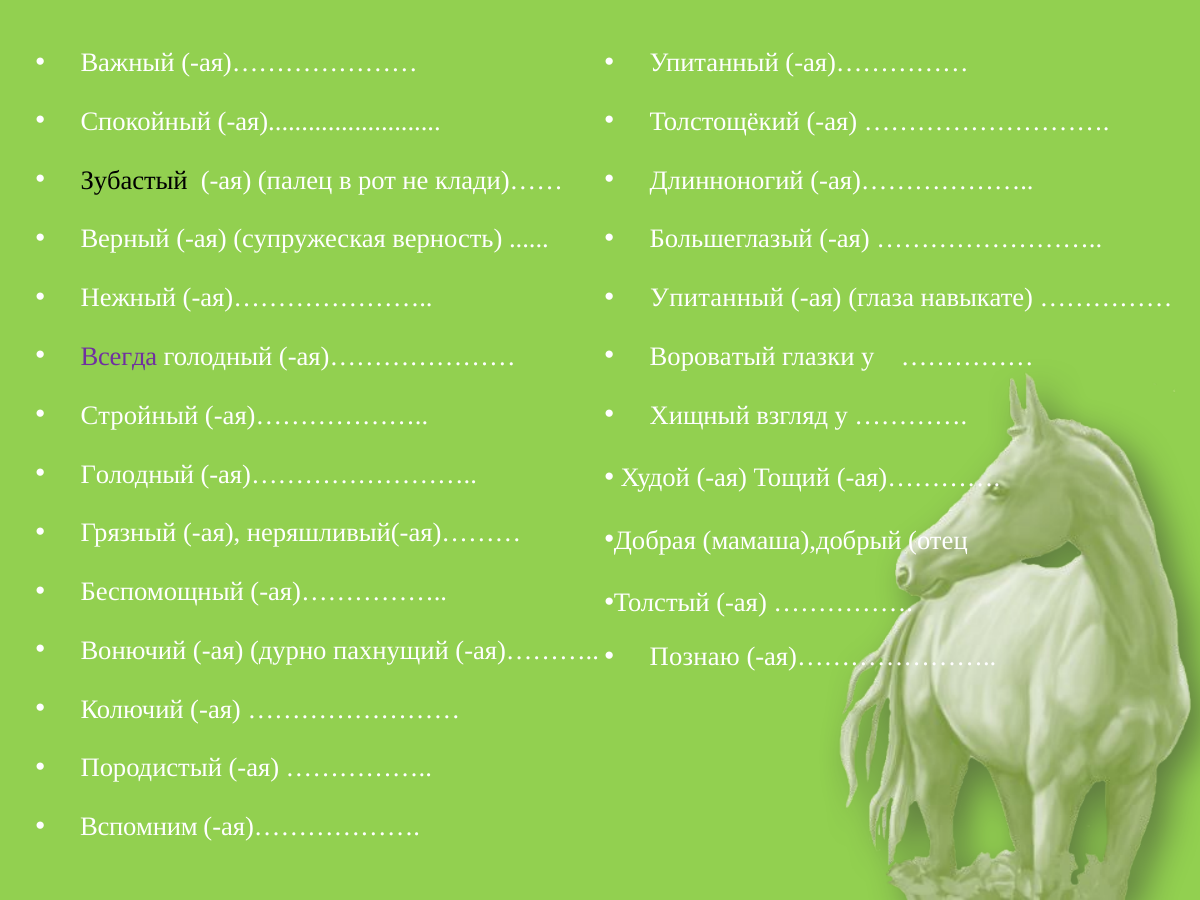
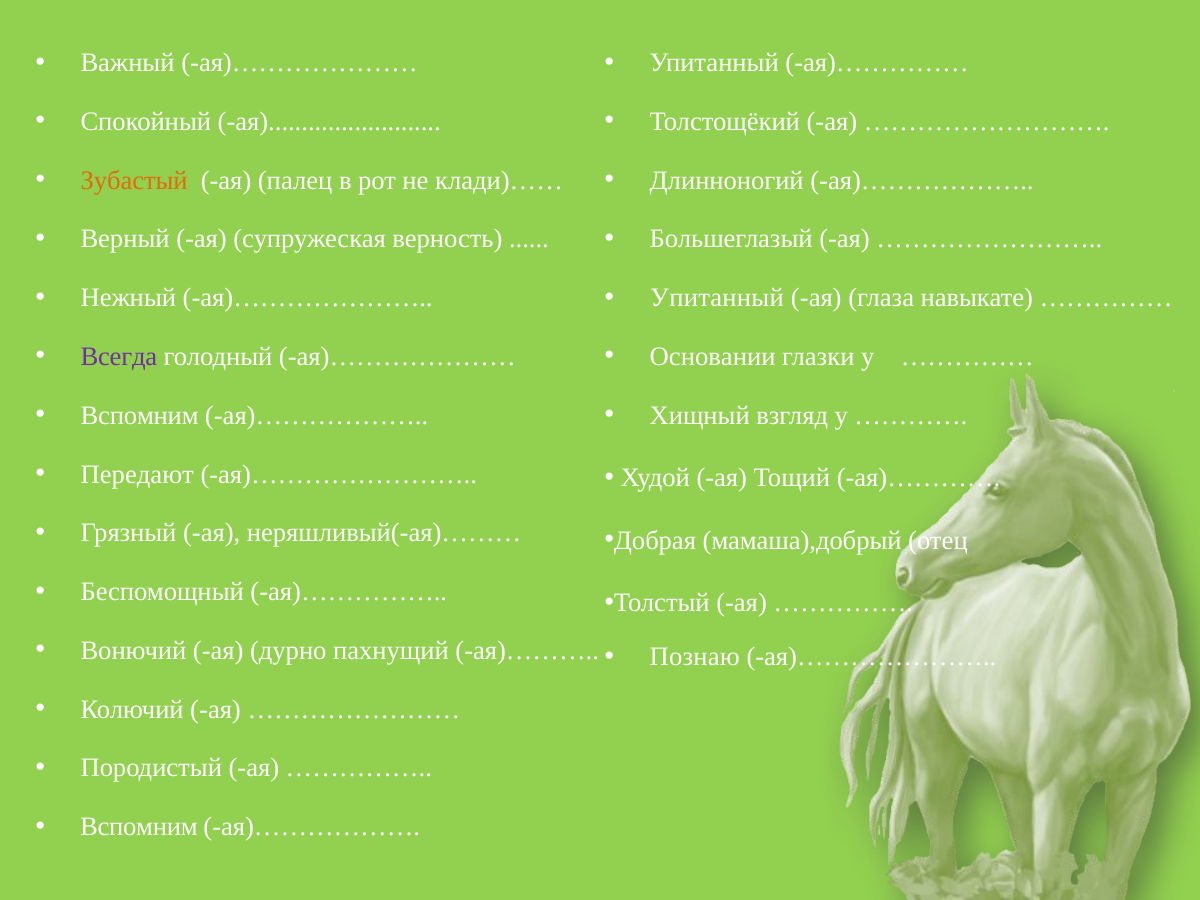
Зубастый colour: black -> orange (134, 180)
Вороватый: Вороватый -> Основании (713, 357)
Стройный: Стройный -> Вспомним (140, 415)
Голодный: Голодный -> Передают (137, 474)
